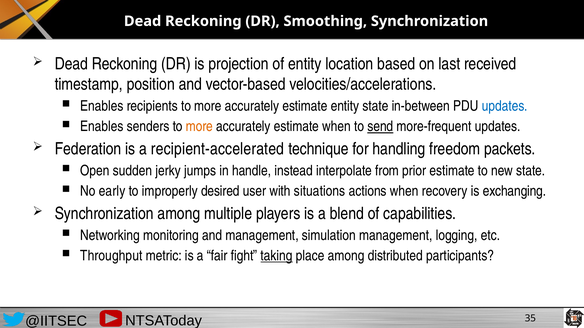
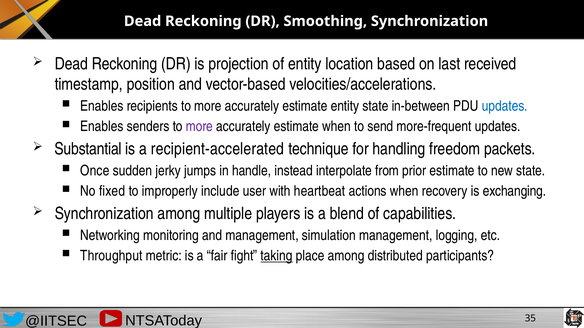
more colour: orange -> purple (199, 127)
send underline: present -> none (380, 127)
Federation: Federation -> Substantial (88, 149)
Open: Open -> Once (95, 171)
early: early -> fixed (112, 191)
desired: desired -> include (220, 191)
situations: situations -> heartbeat (320, 191)
